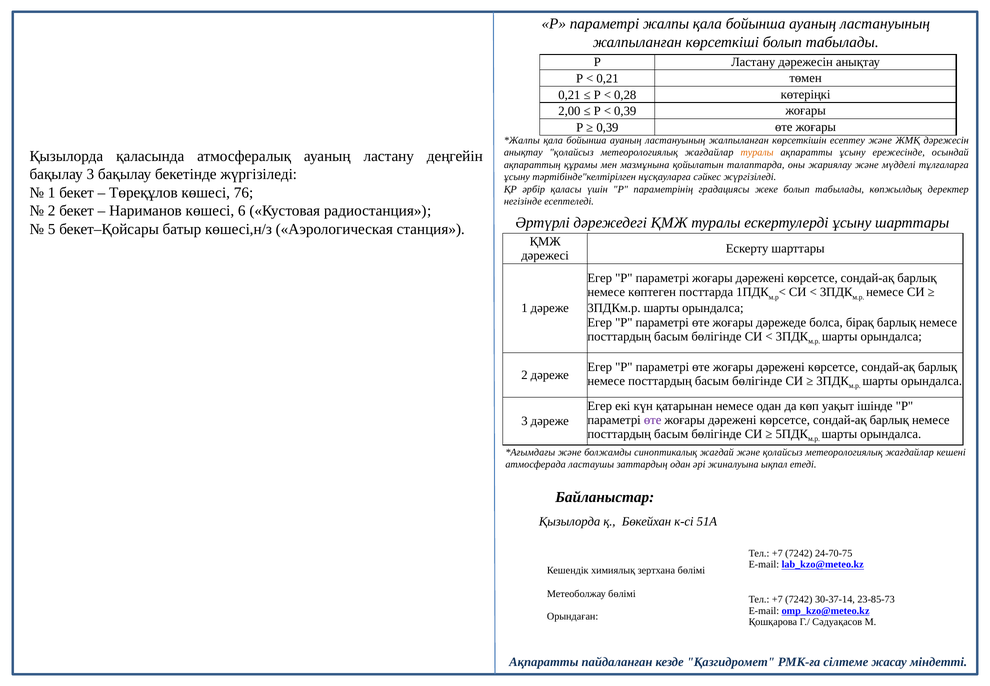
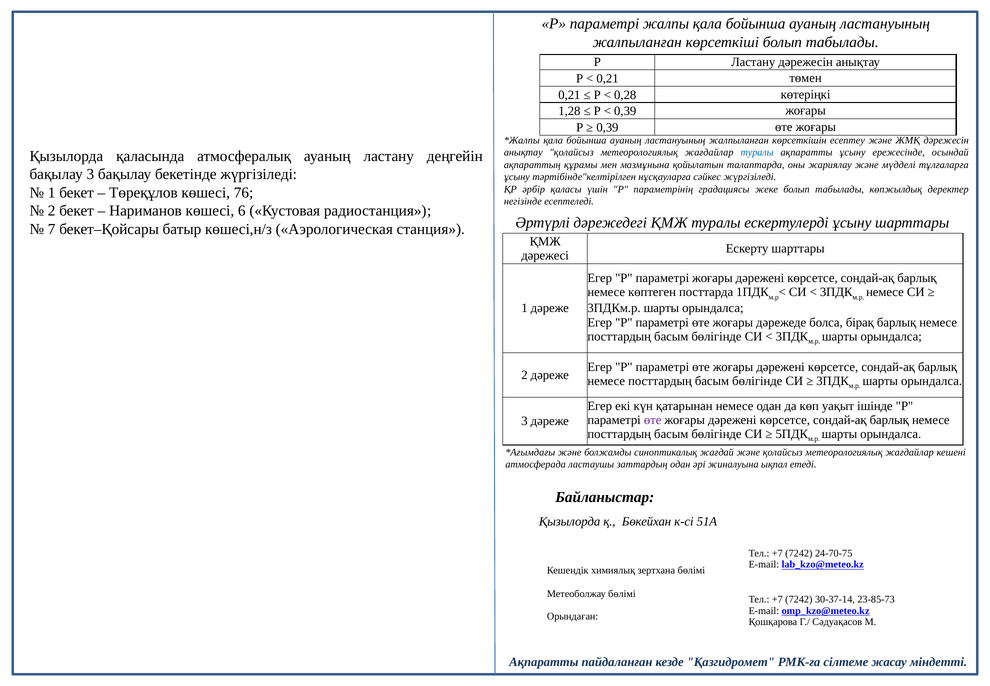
2,00: 2,00 -> 1,28 (569, 111)
туралы colour: orange -> blue (757, 153)
5: 5 -> 7 (52, 229)
